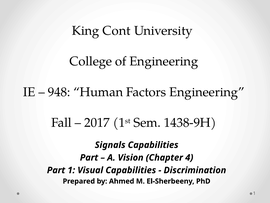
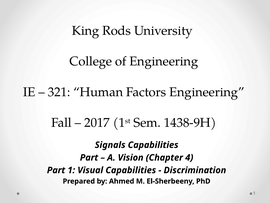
Cont: Cont -> Rods (117, 31)
948: 948 -> 321 (59, 92)
